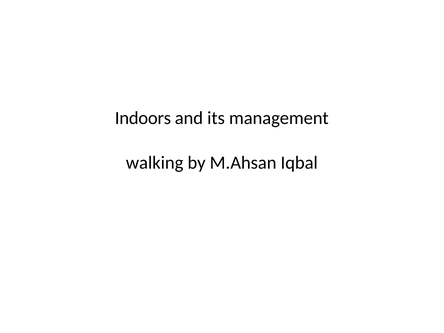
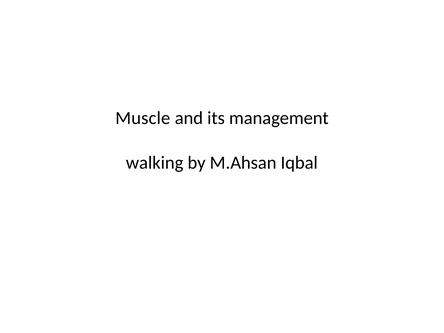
Indoors: Indoors -> Muscle (143, 118)
